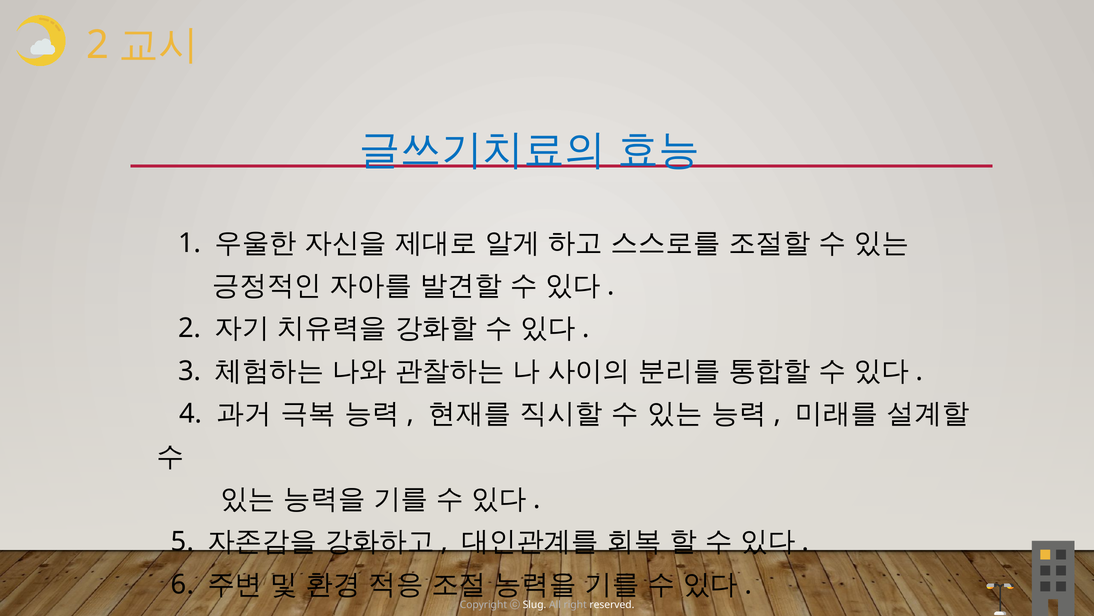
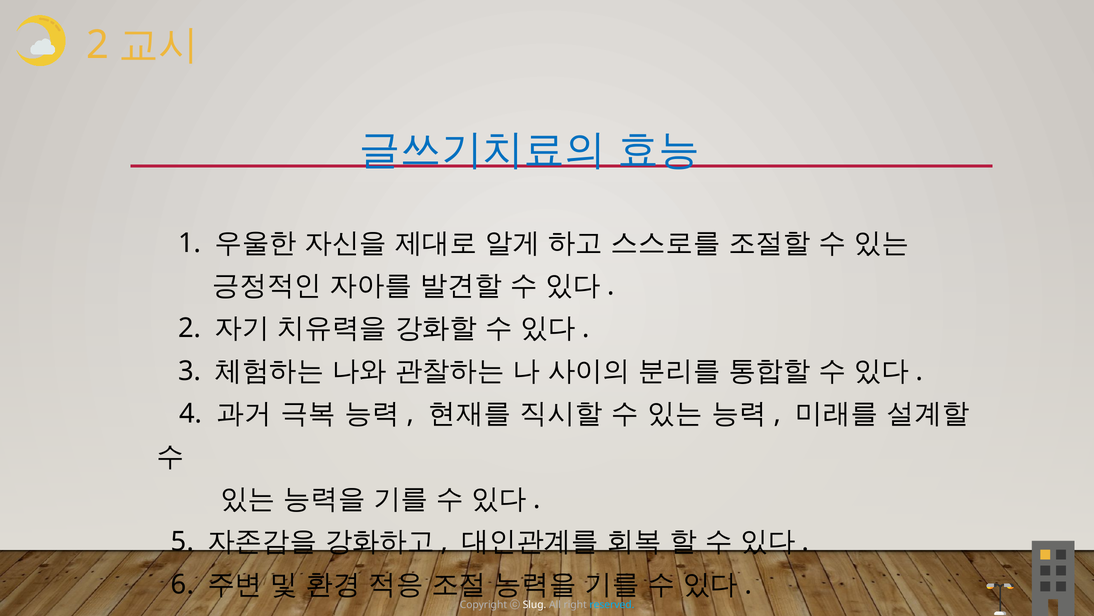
reserved colour: white -> light blue (612, 604)
